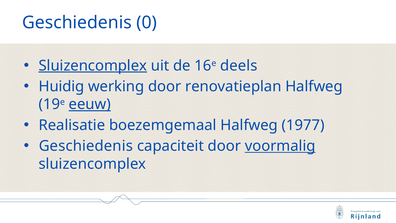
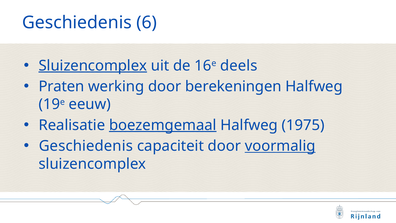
0: 0 -> 6 (147, 23)
Huidig: Huidig -> Praten (61, 86)
renovatieplan: renovatieplan -> berekeningen (233, 86)
eeuw underline: present -> none (90, 104)
boezemgemaal underline: none -> present (163, 125)
1977: 1977 -> 1975 (303, 125)
